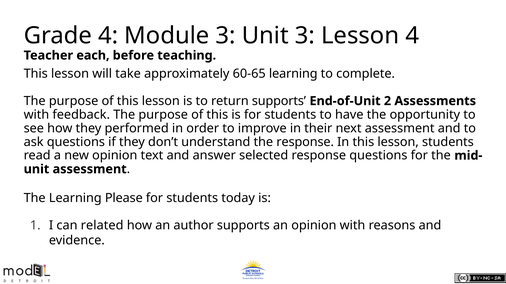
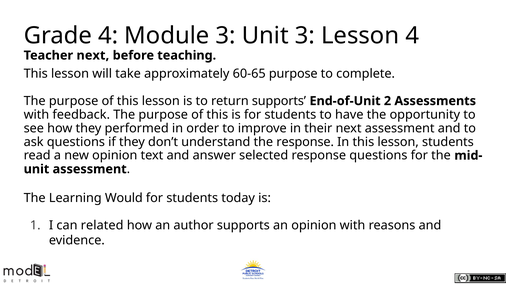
Teacher each: each -> next (93, 55)
60-65 learning: learning -> purpose (293, 74)
Please: Please -> Would (124, 199)
